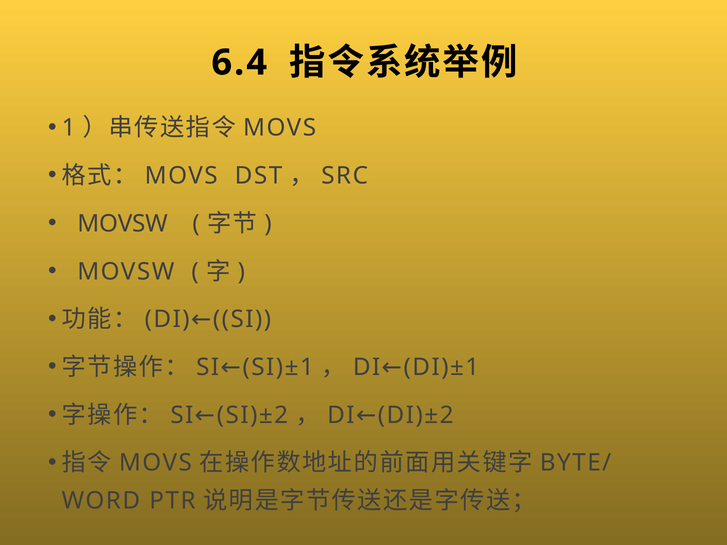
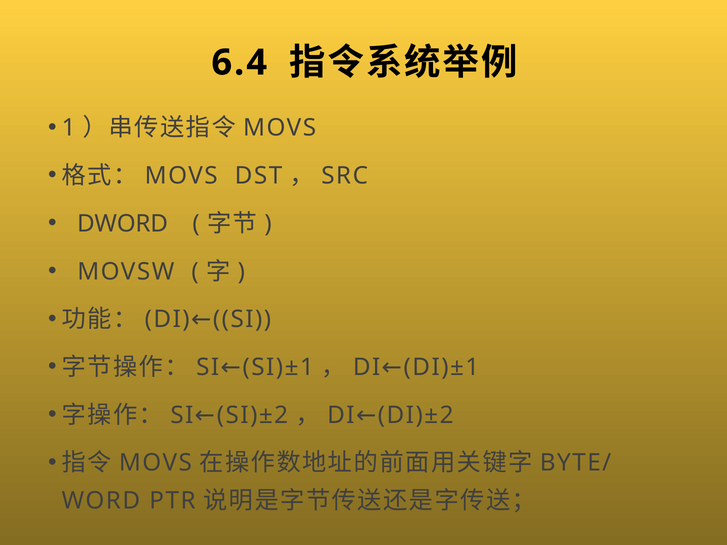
MOVSW: MOVSW -> DWORD (123, 224)
